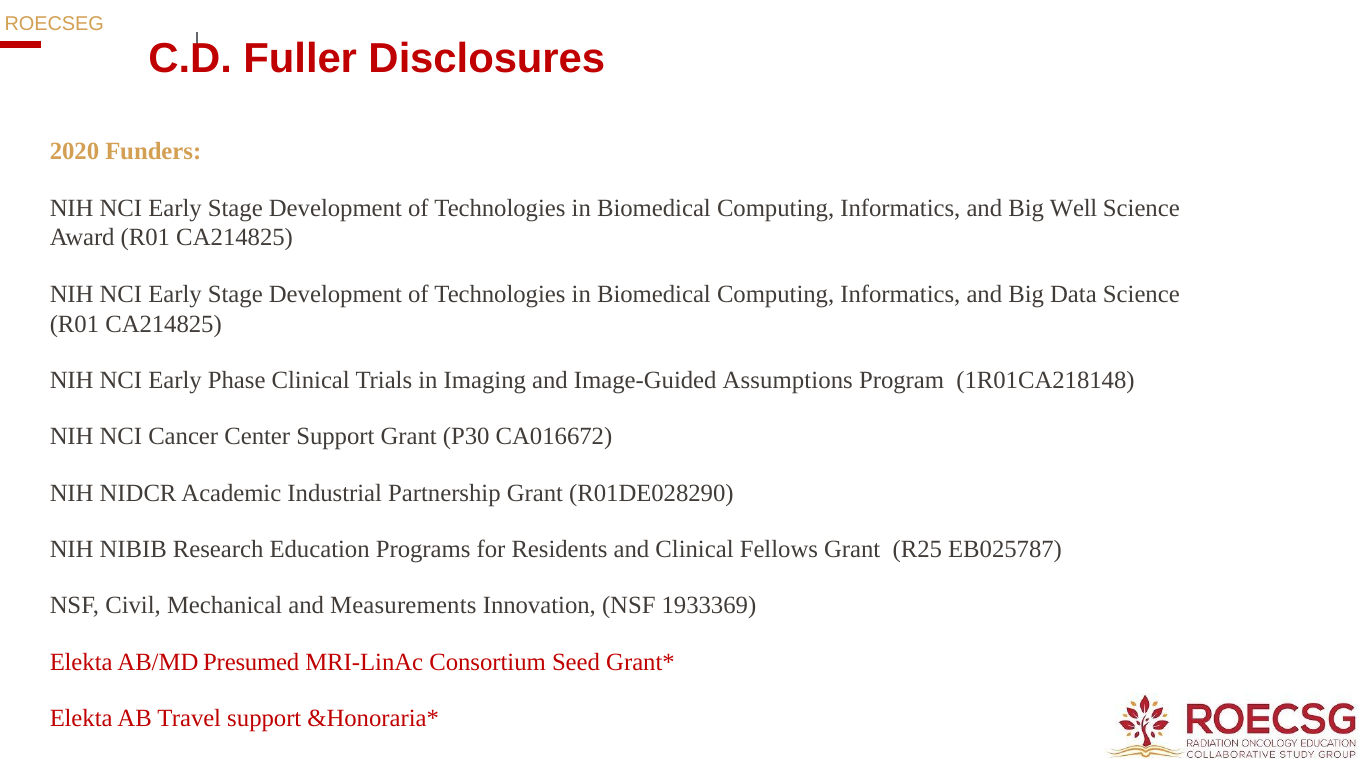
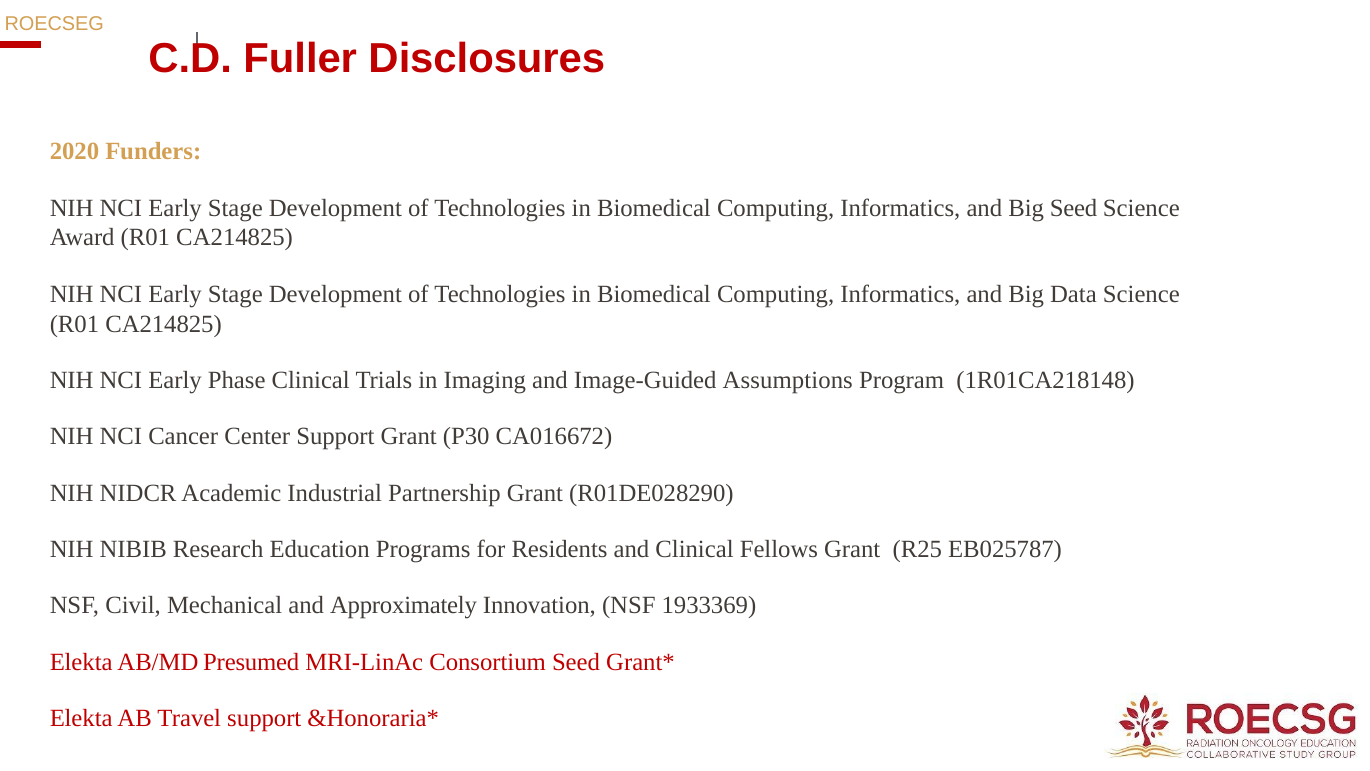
Big Well: Well -> Seed (1074, 208)
Measurements: Measurements -> Approximately (404, 606)
